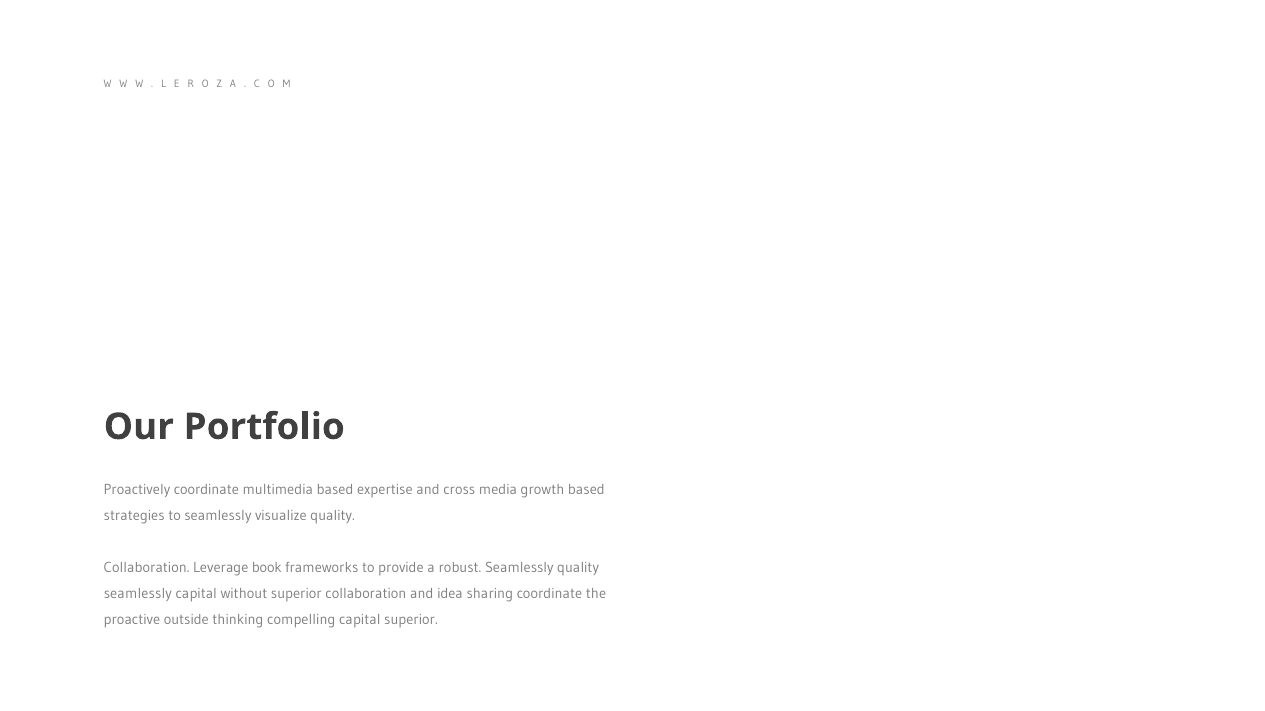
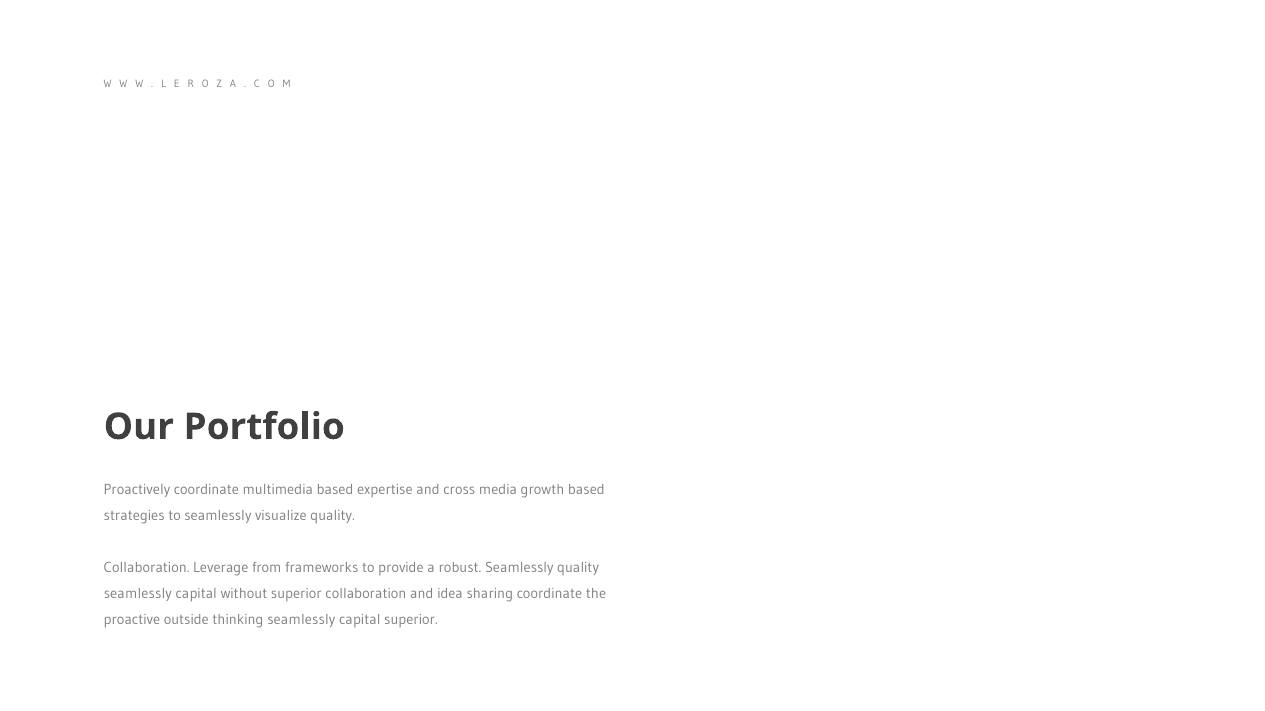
book: book -> from (267, 568)
thinking compelling: compelling -> seamlessly (301, 620)
